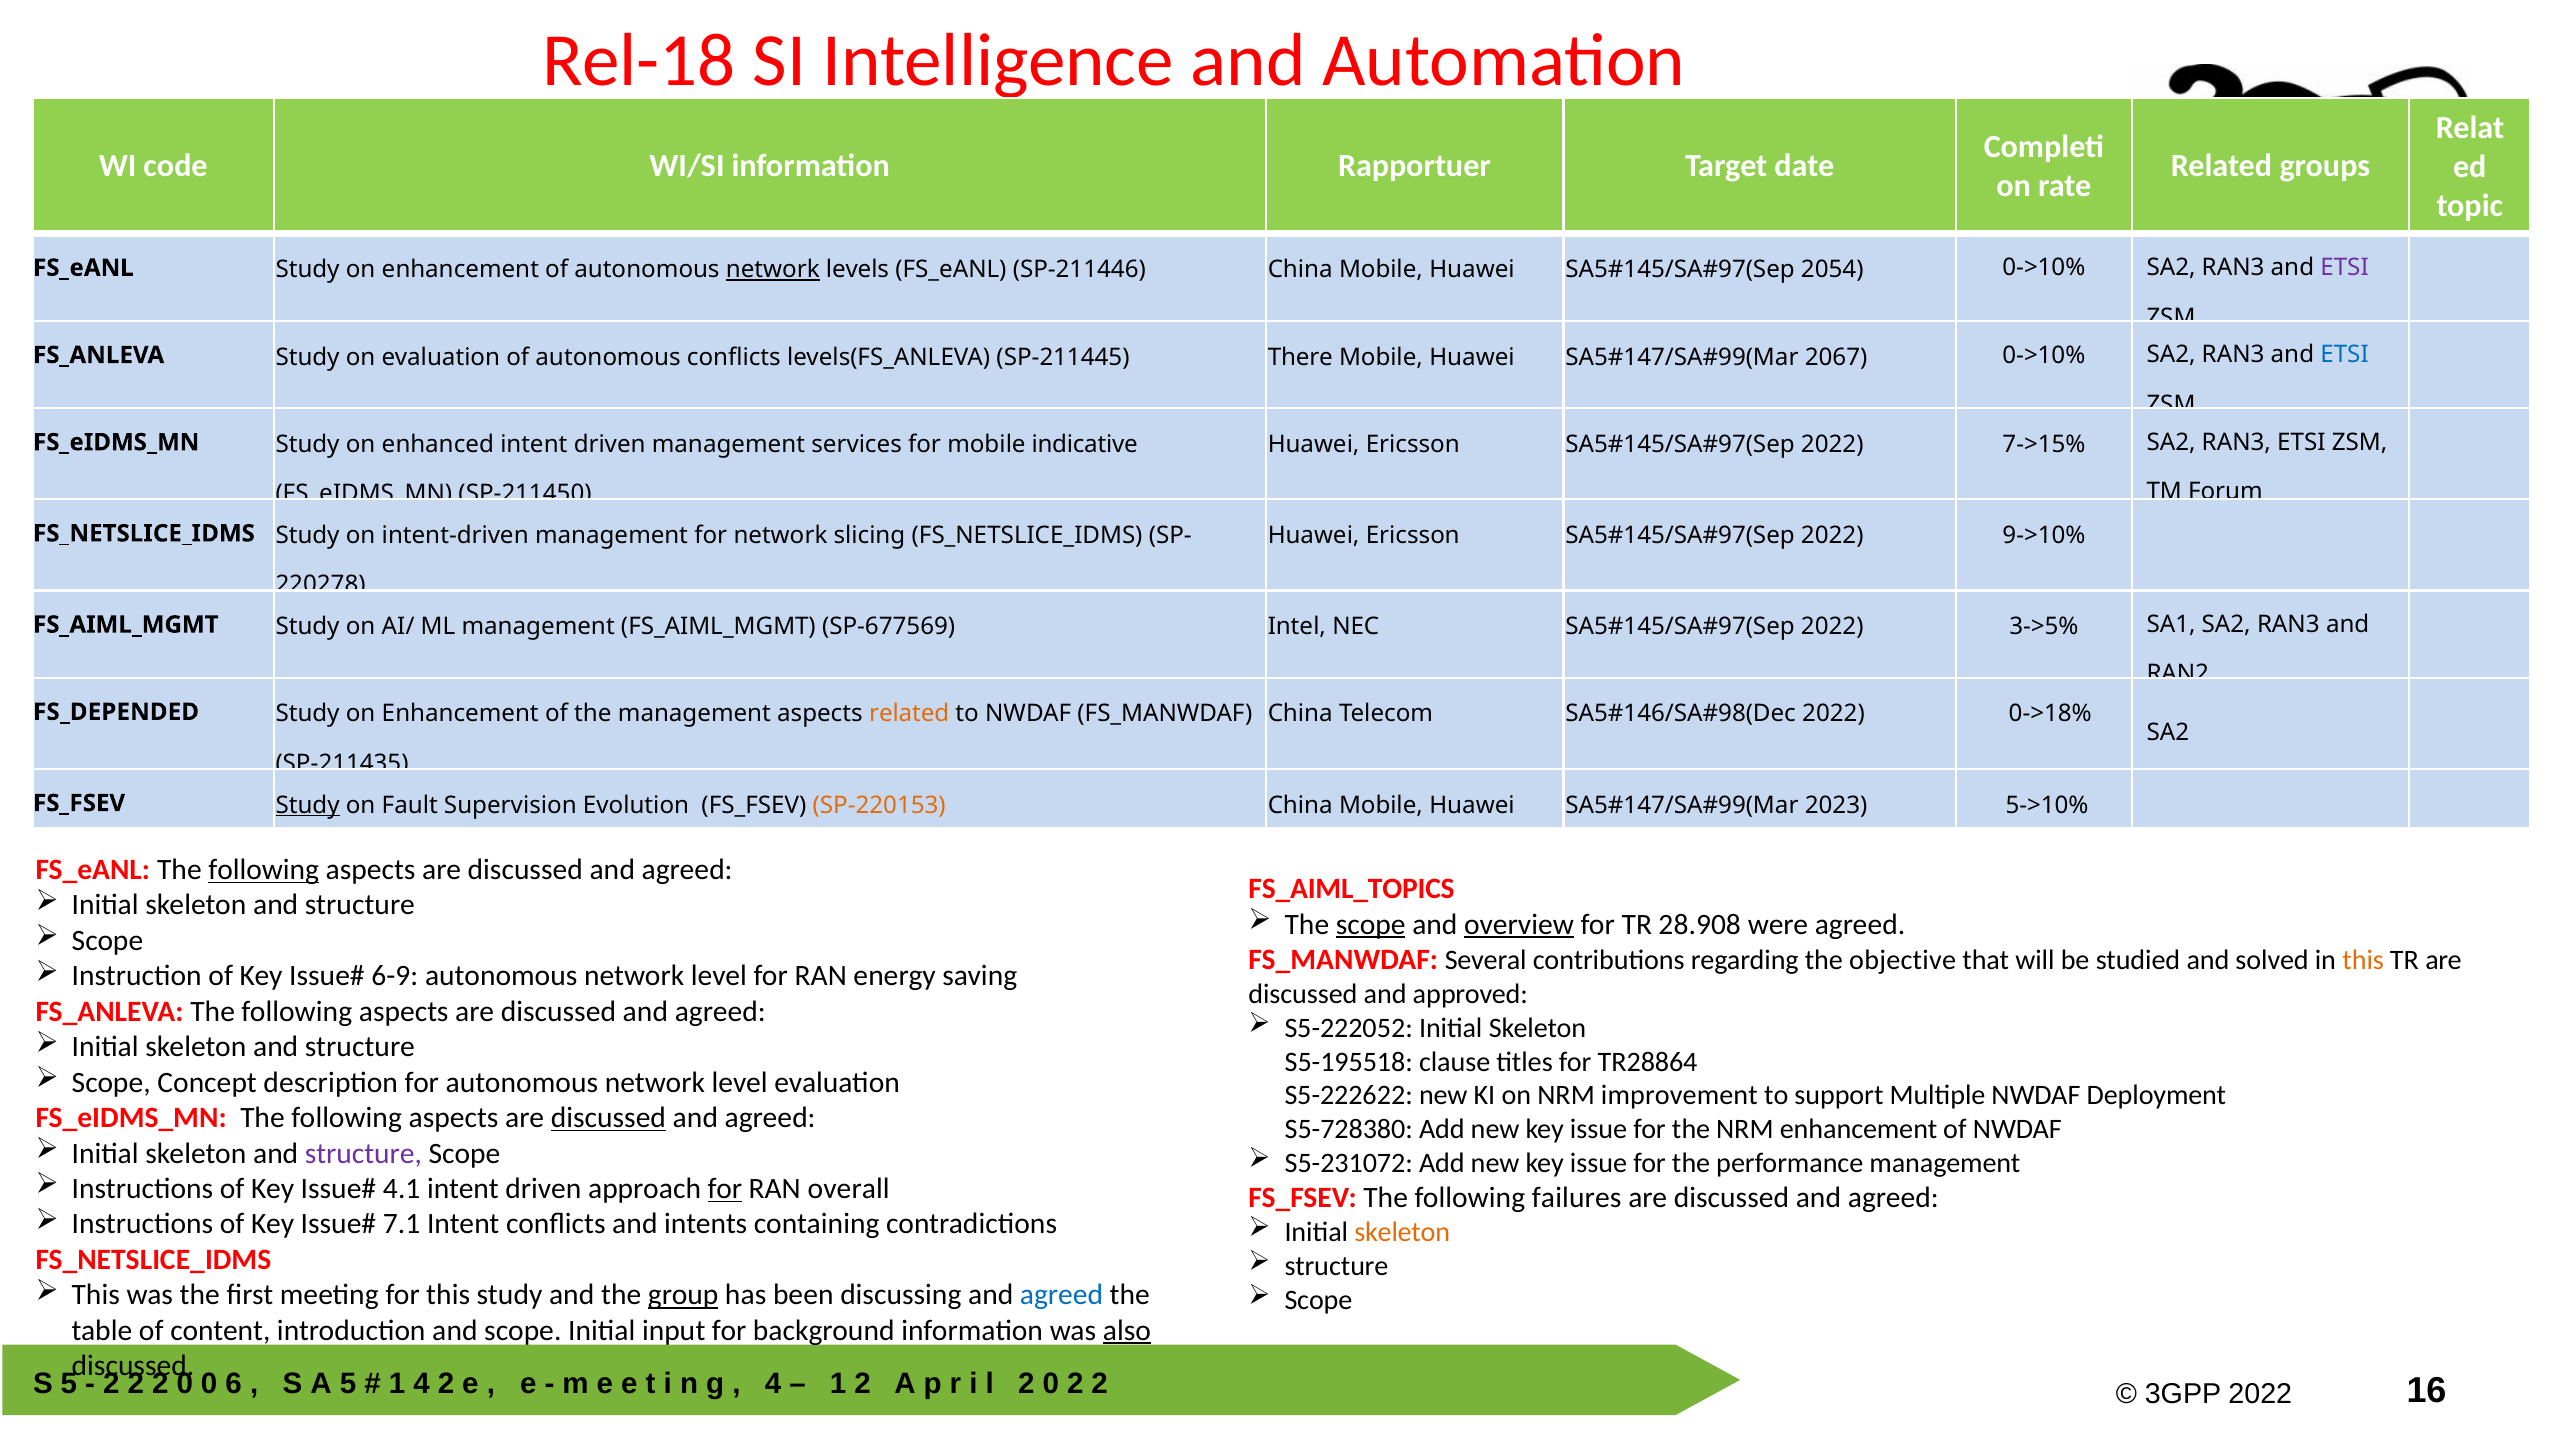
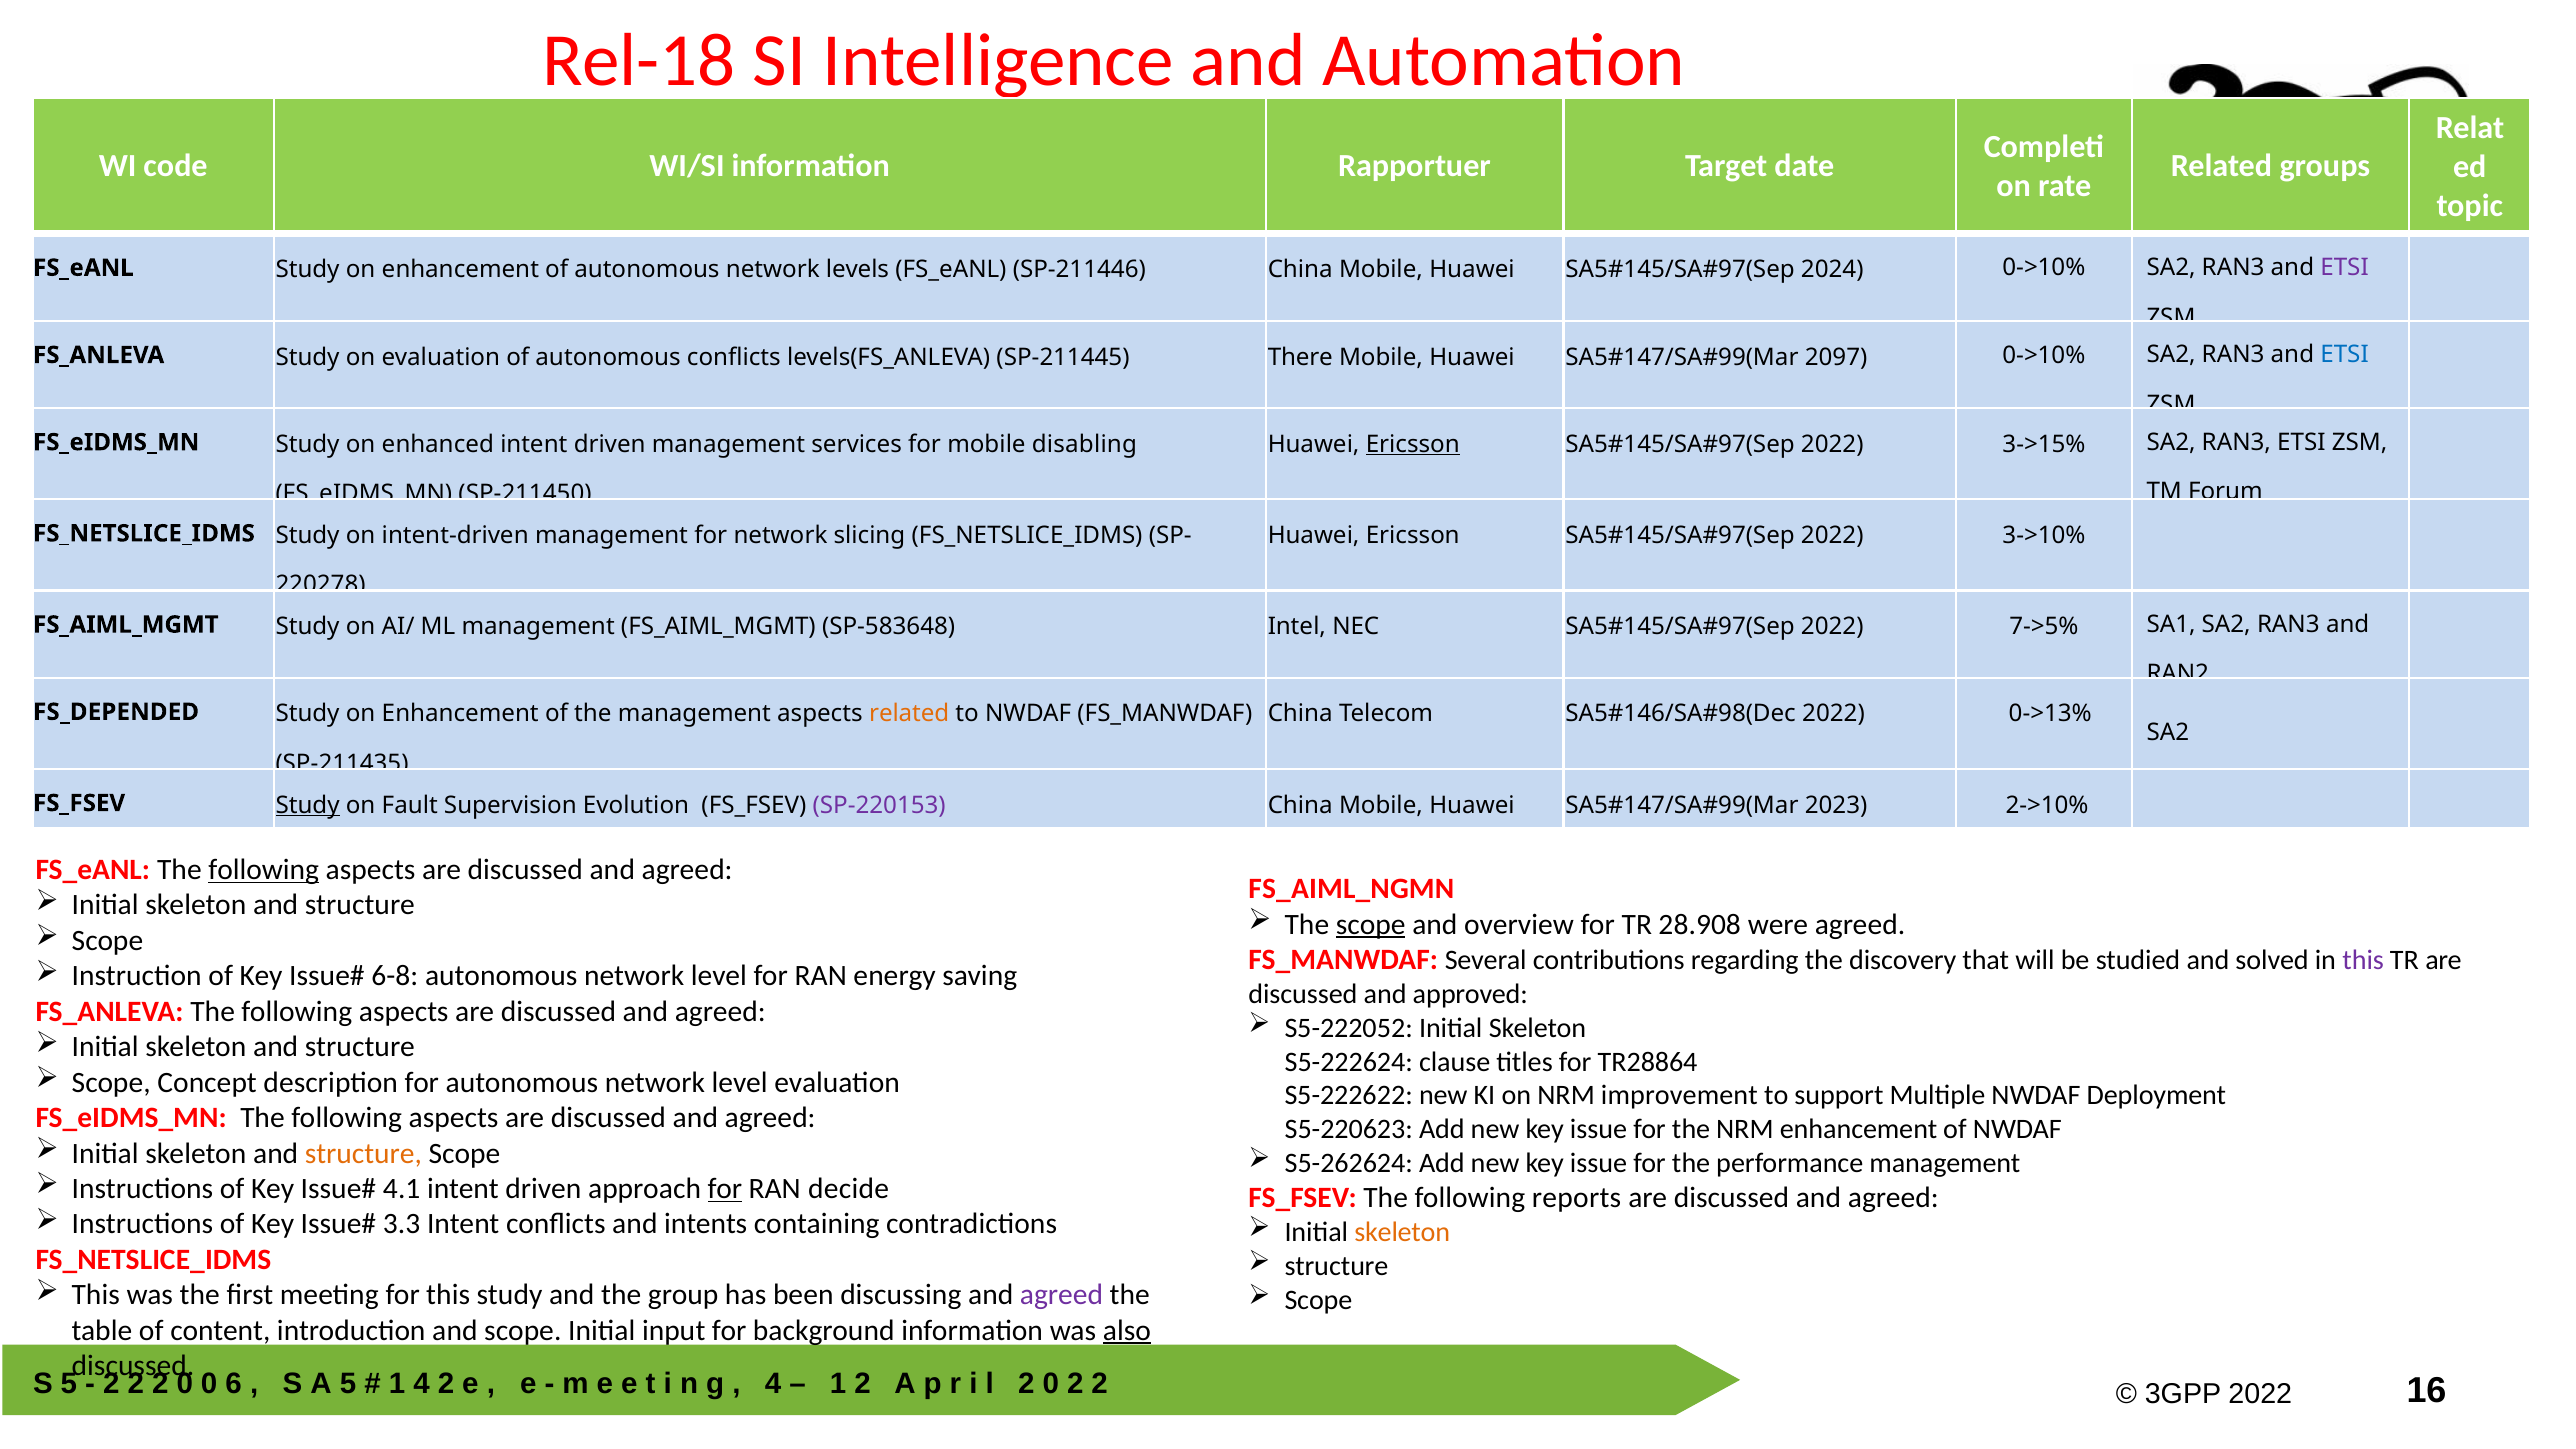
network underline: present -> none (773, 270)
2054: 2054 -> 2024 (1832, 270)
2067: 2067 -> 2097 (1836, 357)
Ericsson underline: none -> present (1413, 444)
7->15%: 7->15% -> 3->15% (2044, 444)
indicative: indicative -> disabling (1084, 444)
9->10%: 9->10% -> 3->10% (2044, 535)
SP-677569: SP-677569 -> SP-583648 (889, 627)
3->5%: 3->5% -> 7->5% (2044, 627)
0->18%: 0->18% -> 0->13% (2050, 714)
SP-220153 colour: orange -> purple (879, 805)
5->10%: 5->10% -> 2->10% (2047, 805)
FS_AIML_TOPICS: FS_AIML_TOPICS -> FS_AIML_NGMN (1351, 889)
overview underline: present -> none (1519, 924)
objective: objective -> discovery (1903, 960)
this colour: orange -> purple (2363, 960)
6-9: 6-9 -> 6-8 (395, 976)
S5-195518: S5-195518 -> S5-222624 (1349, 1062)
discussed underline: present -> none (608, 1118)
S5-728380: S5-728380 -> S5-220623 (1349, 1129)
structure colour: purple -> orange (363, 1153)
S5-231072: S5-231072 -> S5-262624 (1349, 1163)
overall: overall -> decide (849, 1189)
failures: failures -> reports (1577, 1198)
7.1: 7.1 -> 3.3 (402, 1224)
group underline: present -> none (683, 1295)
agreed colour: blue -> purple (1061, 1295)
